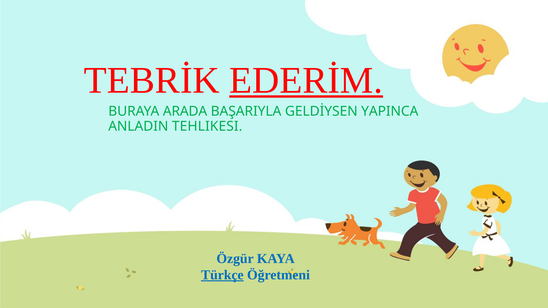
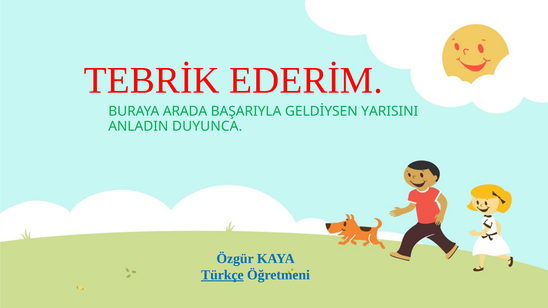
EDERİM underline: present -> none (306, 80)
YAPINCA: YAPINCA -> YARISINI (390, 111)
TEHLIKESI: TEHLIKESI -> DUYUNCA (207, 126)
